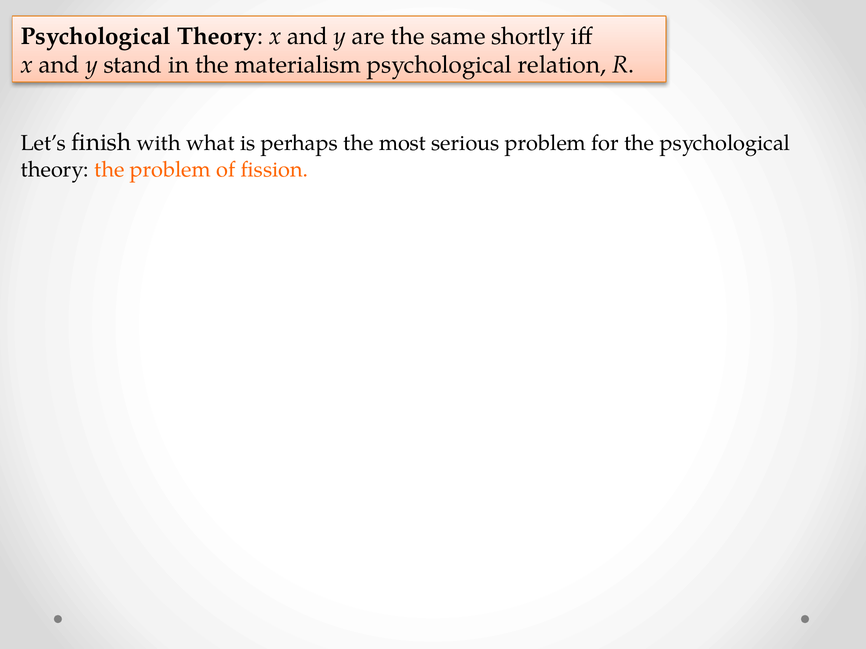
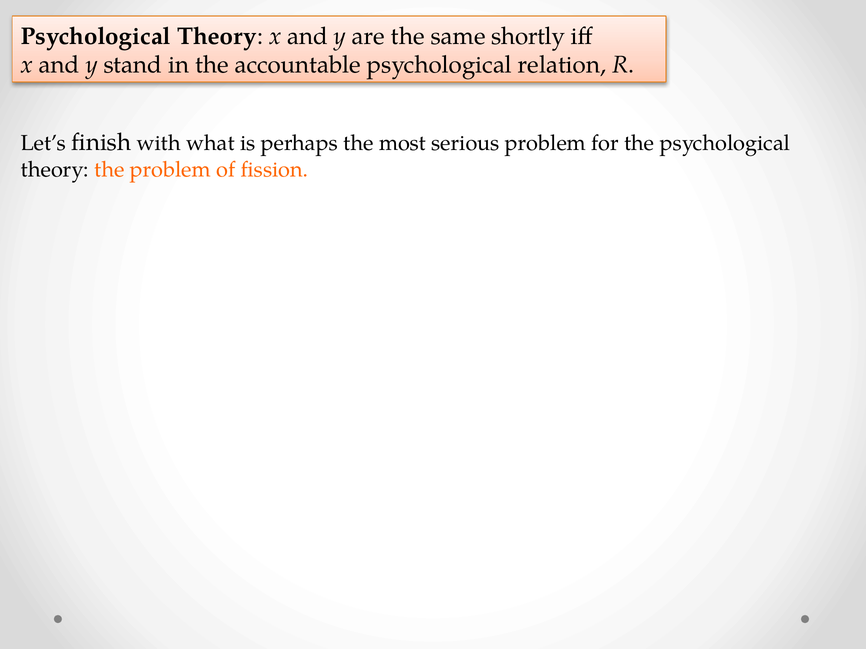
materialism: materialism -> accountable (298, 65)
